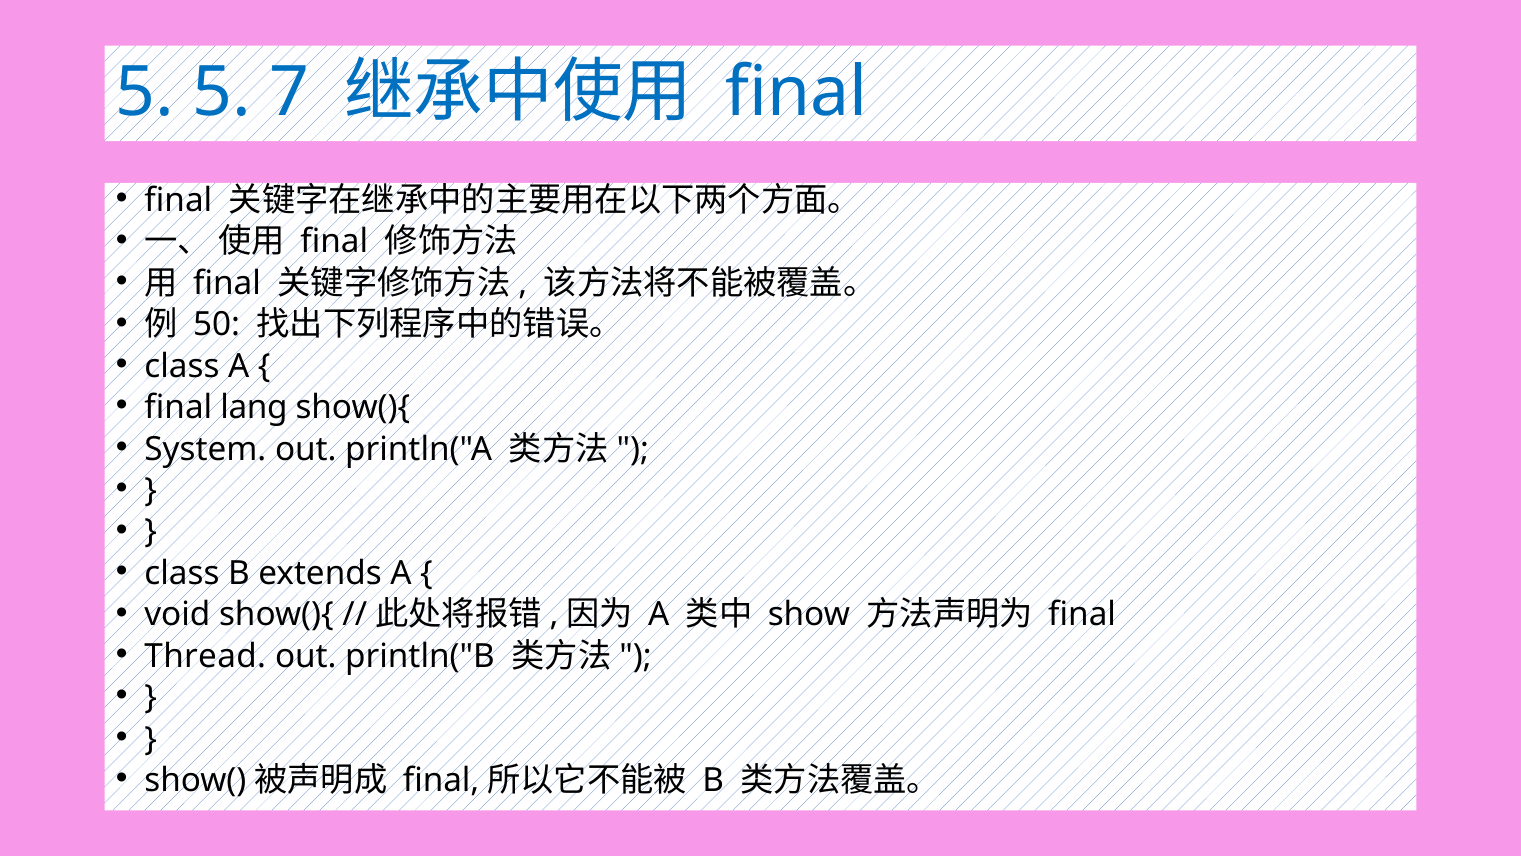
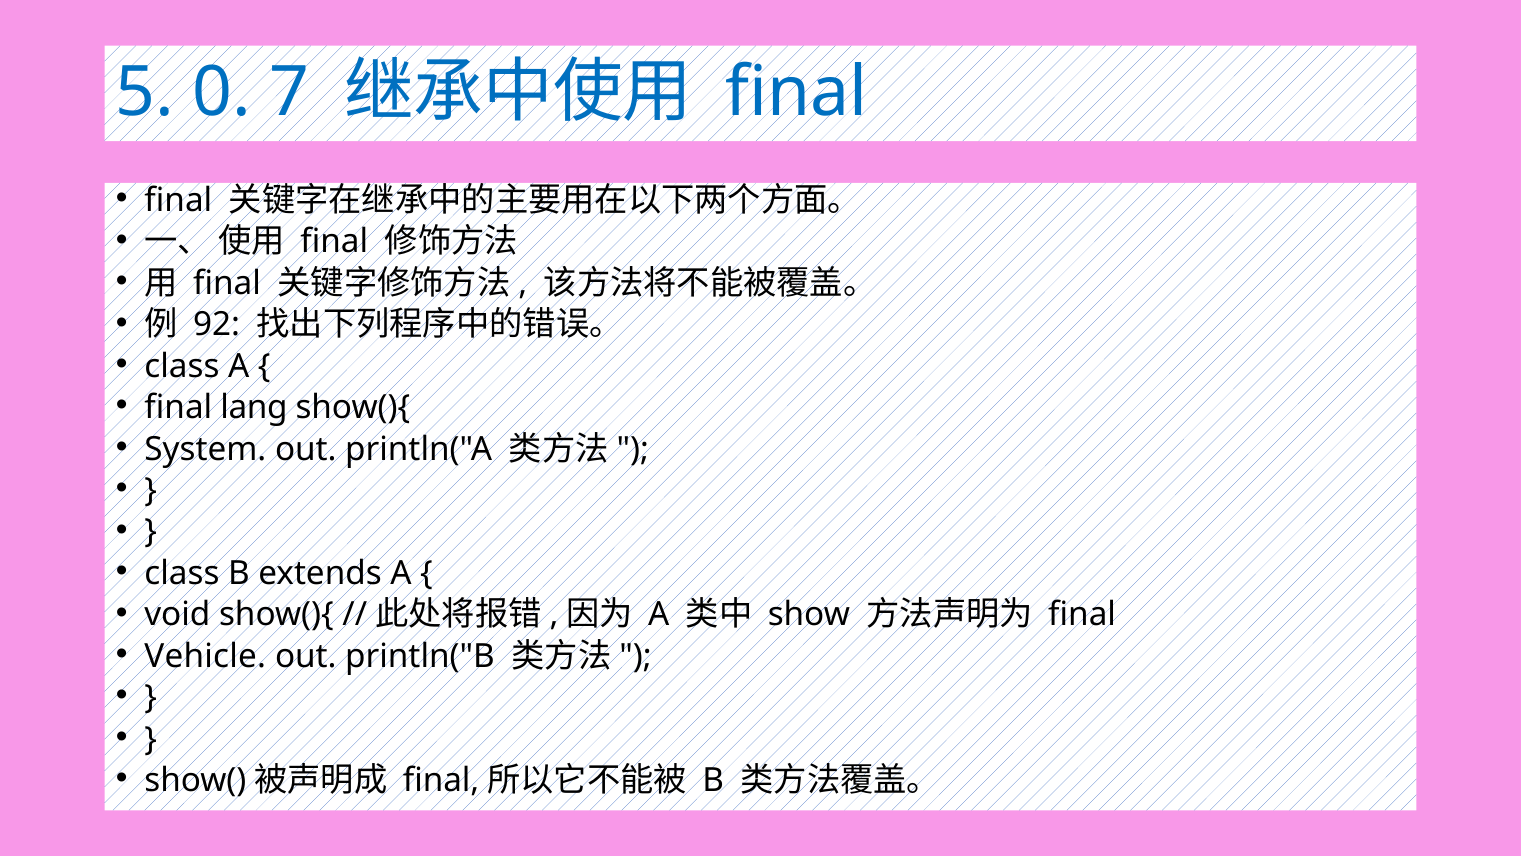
5 5: 5 -> 0 (222, 93)
50: 50 -> 92 (217, 325)
Thread: Thread -> Vehicle (205, 656)
